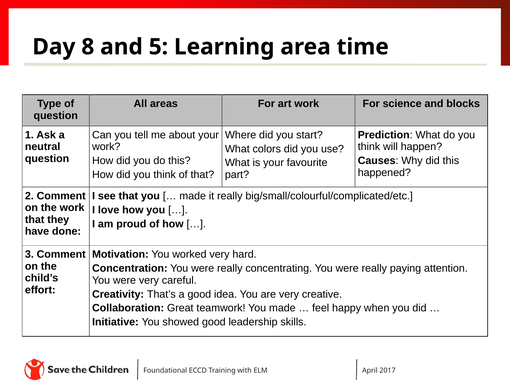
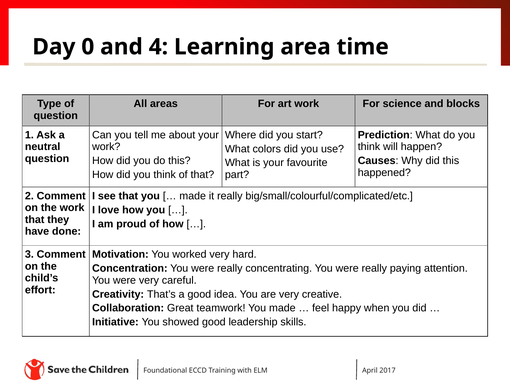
8: 8 -> 0 (88, 47)
5: 5 -> 4 (158, 47)
